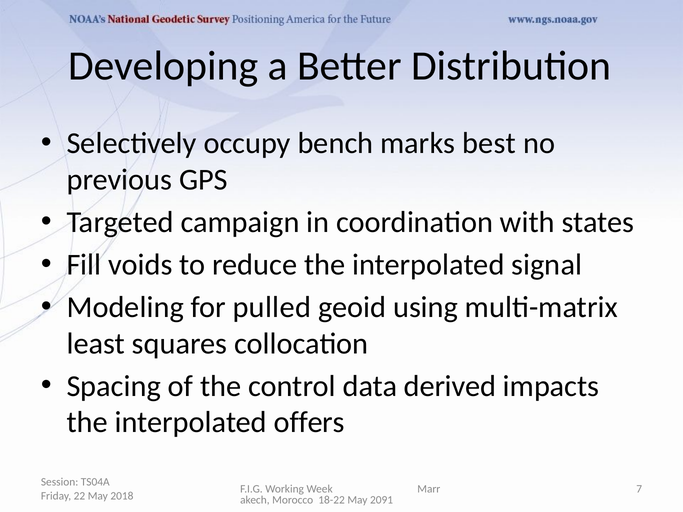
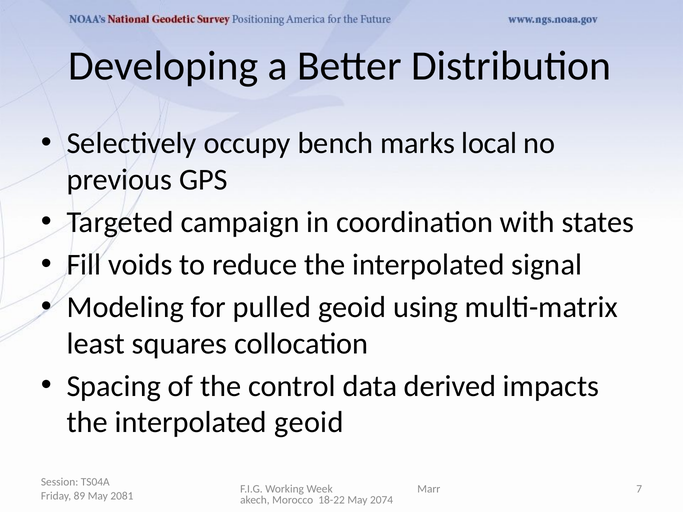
best: best -> local (489, 143)
interpolated offers: offers -> geoid (309, 423)
22: 22 -> 89 (79, 496)
2018: 2018 -> 2081 (122, 496)
2091: 2091 -> 2074 (382, 500)
